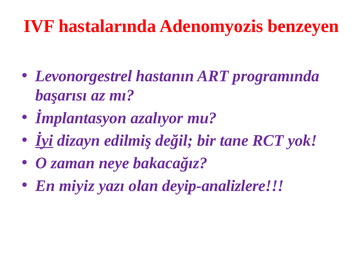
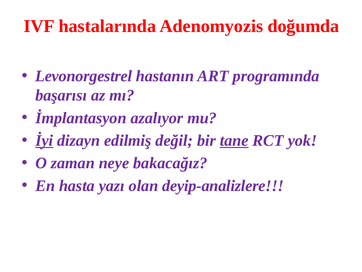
benzeyen: benzeyen -> doğumda (303, 26)
tane underline: none -> present (234, 140)
miyiz: miyiz -> hasta (77, 185)
